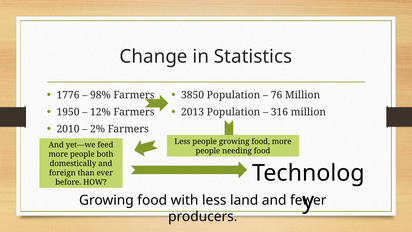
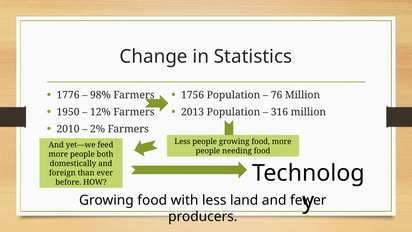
3850: 3850 -> 1756 (193, 95)
